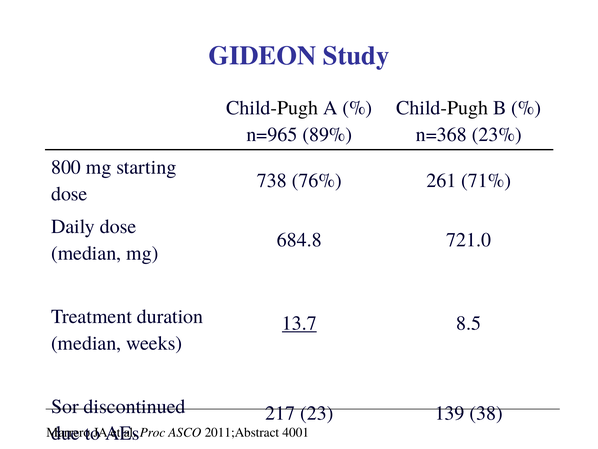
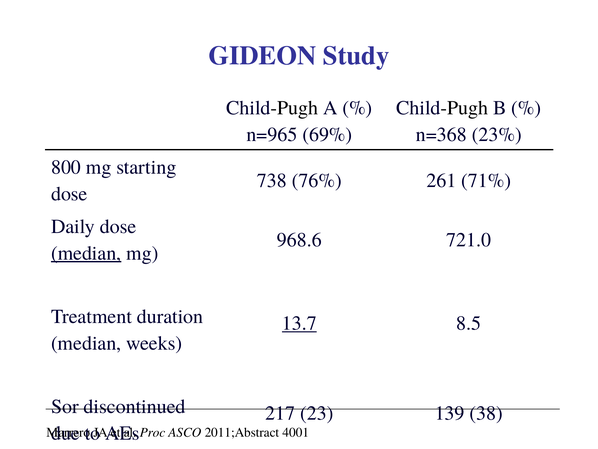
89%: 89% -> 69% (327, 134)
684.8: 684.8 -> 968.6 (299, 240)
median underline: none -> present (86, 253)
